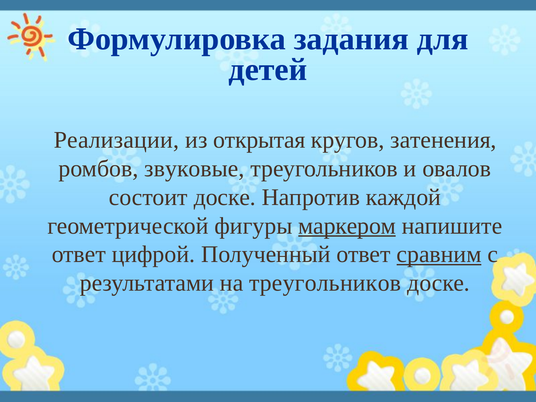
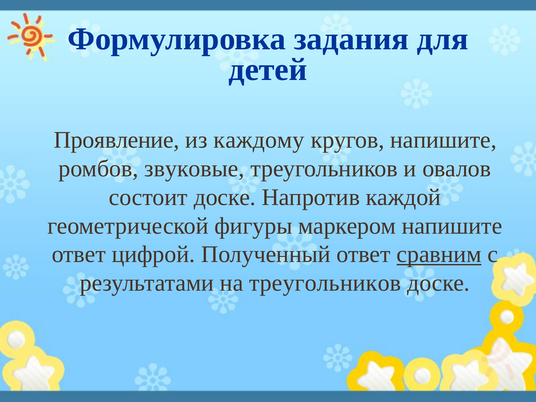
Реализации: Реализации -> Проявление (117, 140)
открытая: открытая -> каждому (259, 140)
кругов затенения: затенения -> напишите (443, 140)
маркером underline: present -> none (347, 226)
